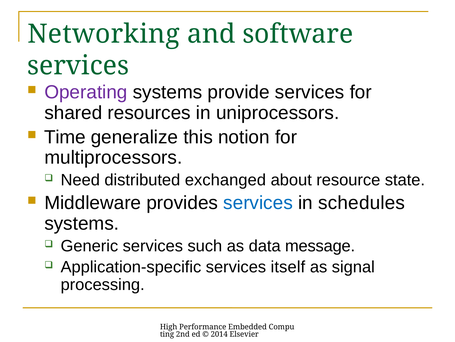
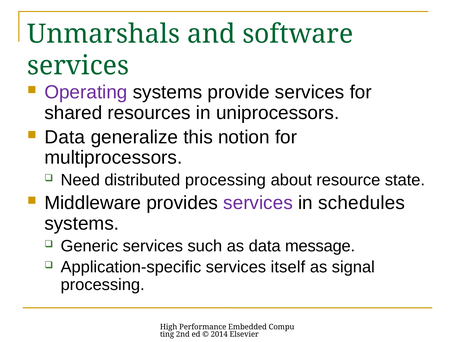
Networking: Networking -> Unmarshals (104, 34)
Time: Time -> Data (65, 137)
distributed exchanged: exchanged -> processing (225, 180)
services colour: blue -> purple (258, 203)
